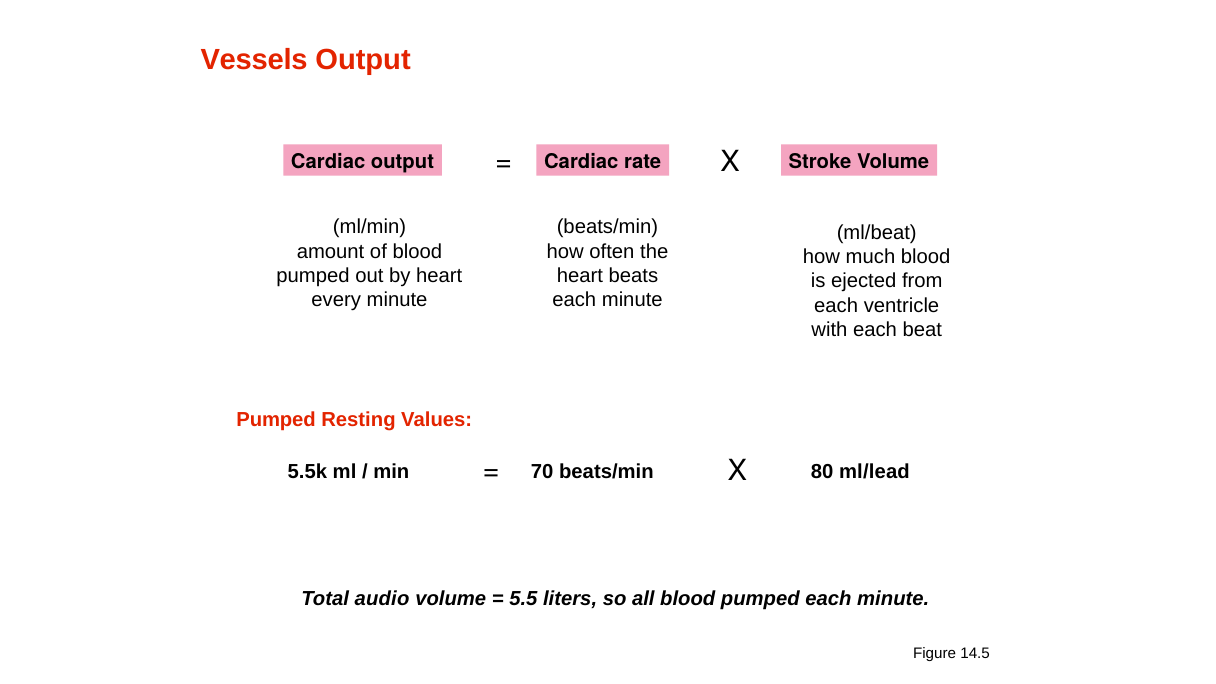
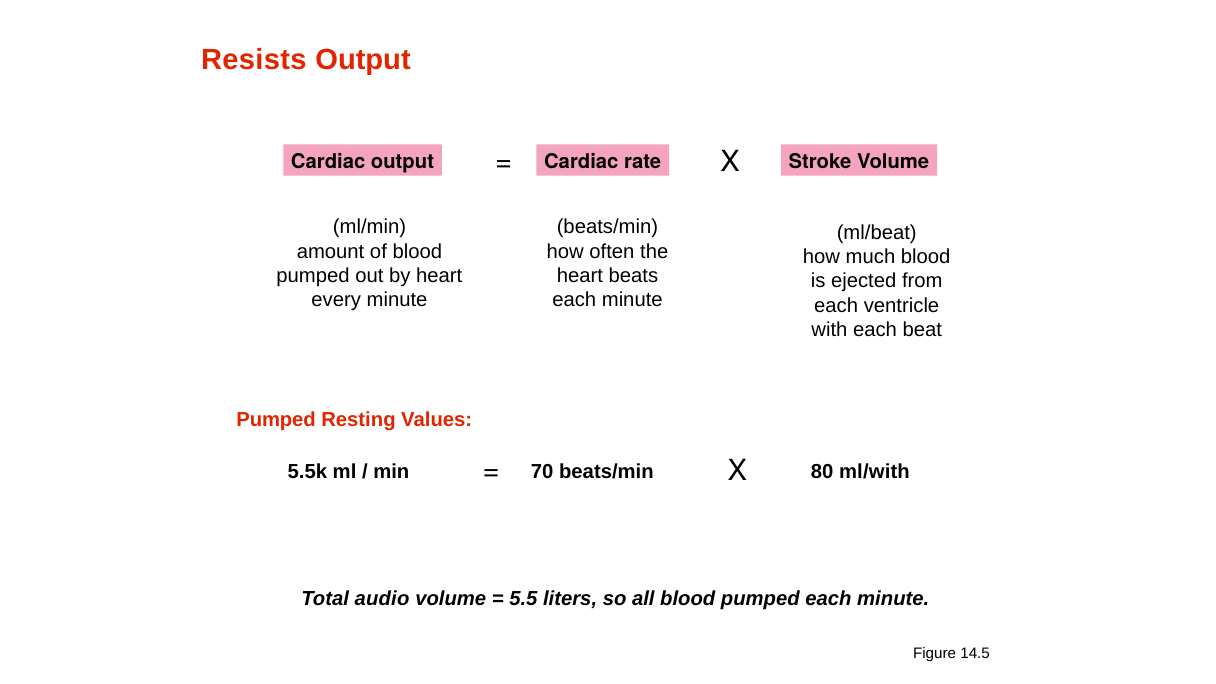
Vessels: Vessels -> Resists (254, 60)
ml/lead: ml/lead -> ml/with (874, 472)
